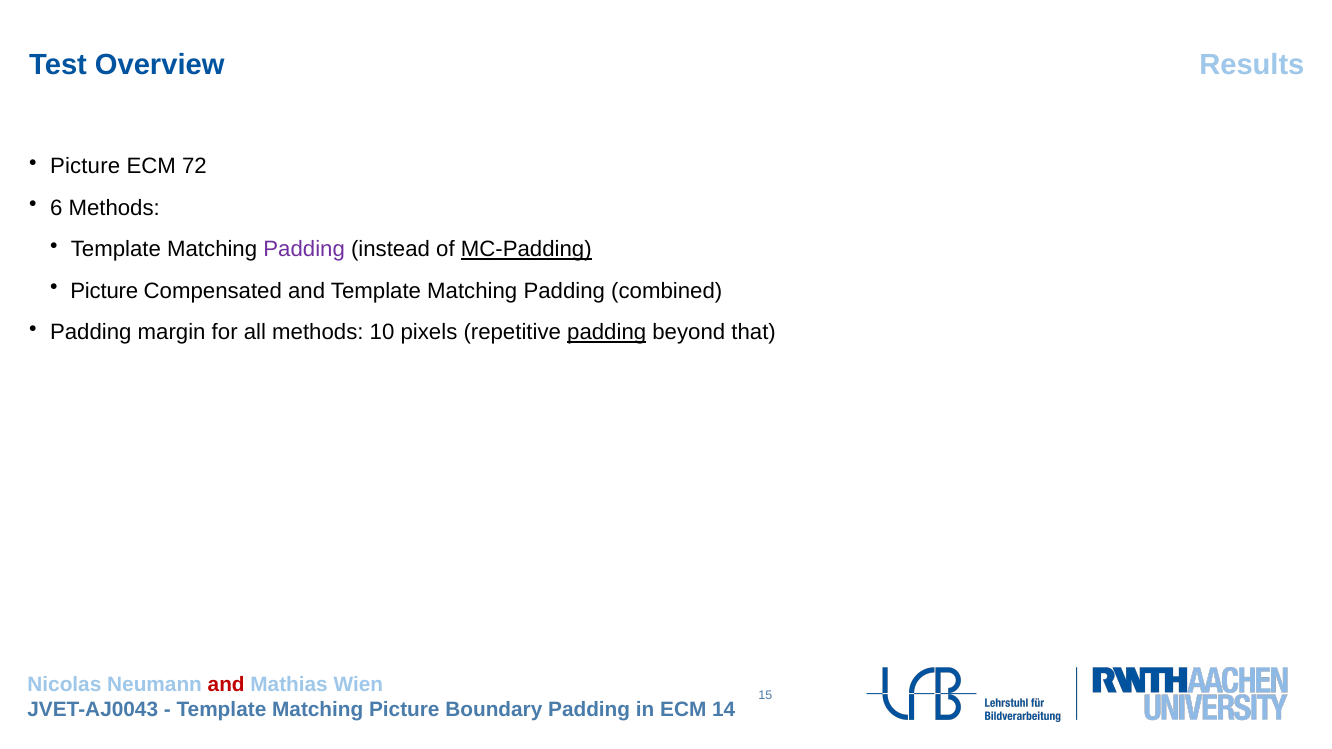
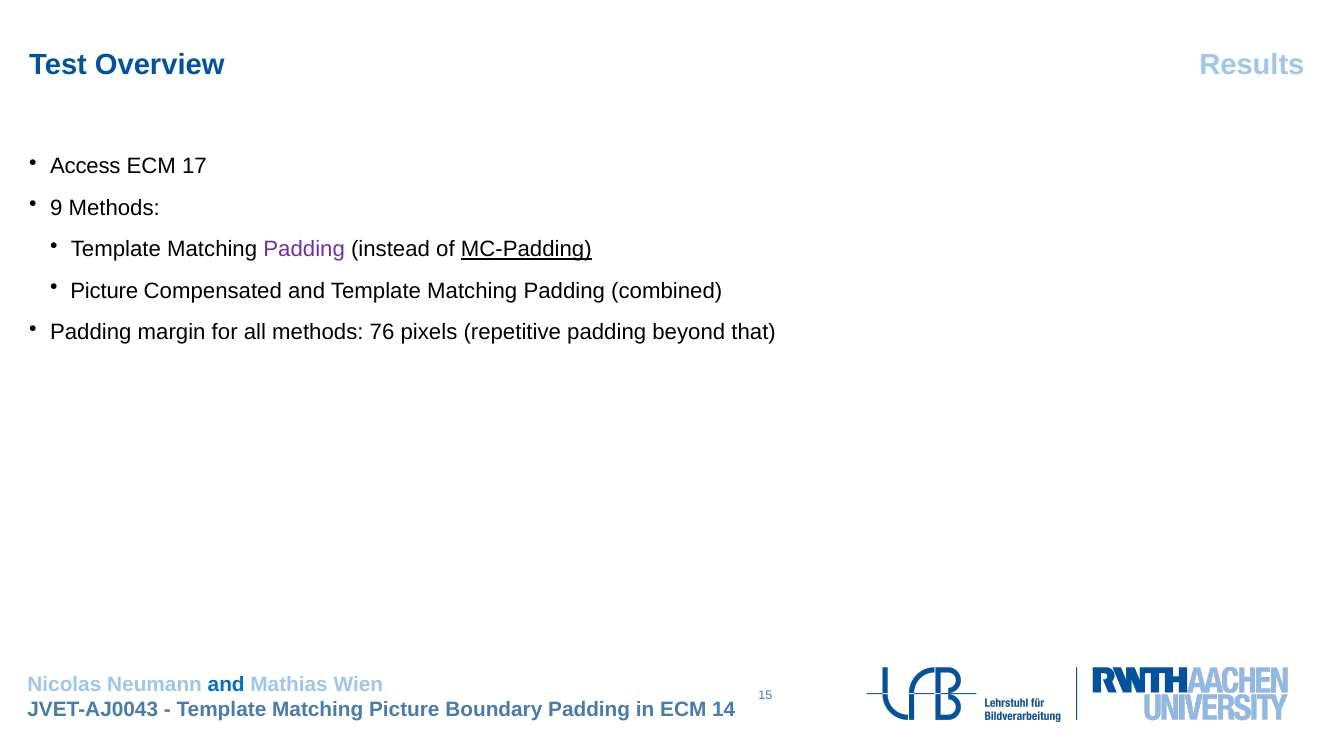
Picture: Picture -> Access (85, 166)
72: 72 -> 17 (194, 166)
6: 6 -> 9 (56, 208)
10: 10 -> 76 (382, 333)
padding underline: present -> none (607, 333)
and colour: red -> blue (226, 685)
